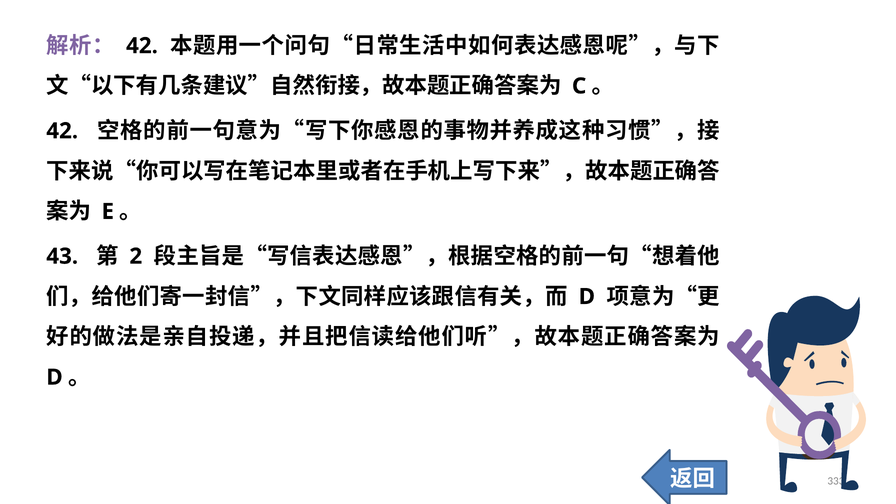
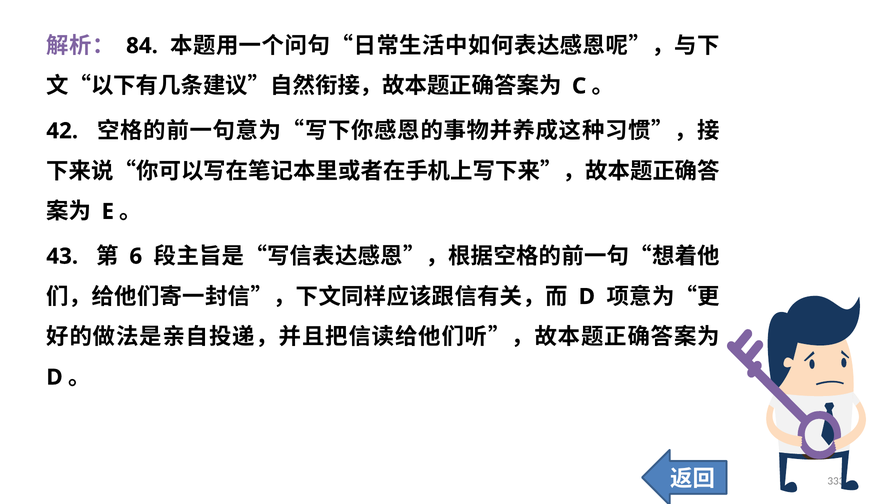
42: 42 -> 84 (142, 46)
2: 2 -> 6 (136, 256)
